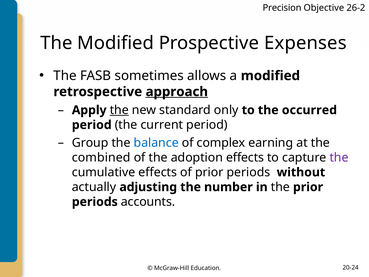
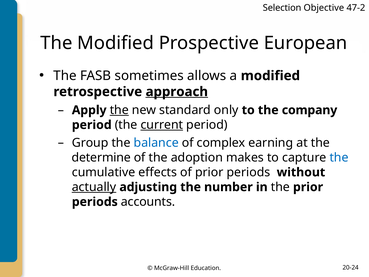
Precision: Precision -> Selection (282, 8)
26-2: 26-2 -> 47-2 (356, 8)
Expenses: Expenses -> European (306, 43)
occurred: occurred -> company (310, 110)
current underline: none -> present (162, 125)
combined: combined -> determine (101, 157)
adoption effects: effects -> makes (245, 157)
the colour: purple -> blue (339, 157)
actually underline: none -> present (94, 187)
